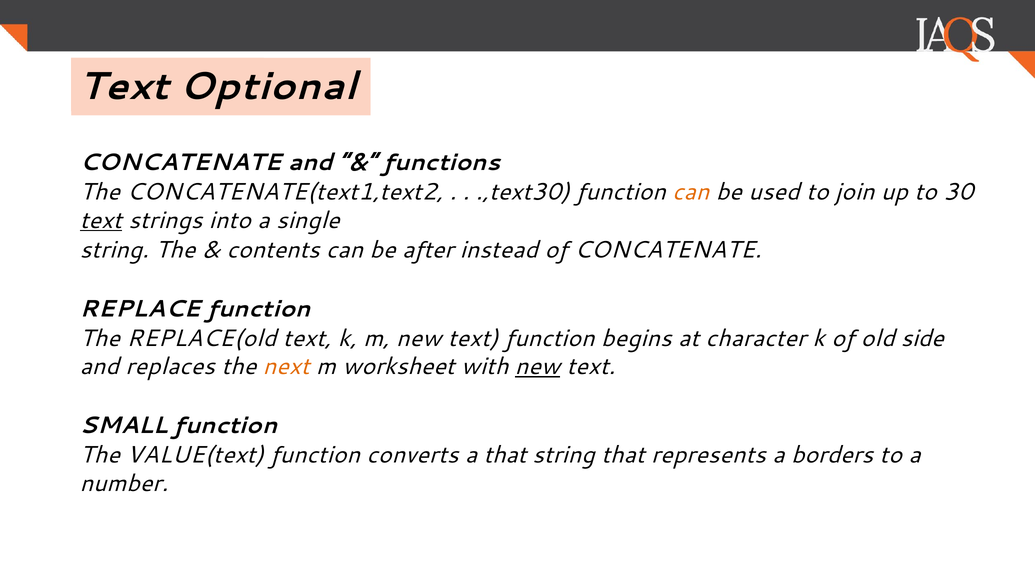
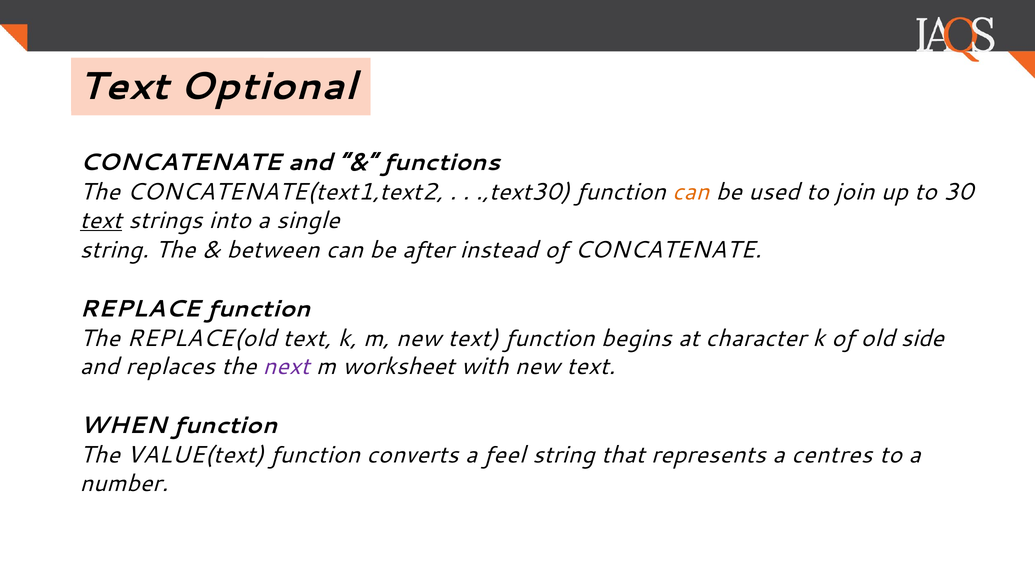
contents: contents -> between (273, 250)
next colour: orange -> purple (286, 367)
new underline: present -> none (538, 367)
SMALL: SMALL -> WHEN (124, 426)
a that: that -> feel (505, 455)
borders: borders -> centres (832, 455)
